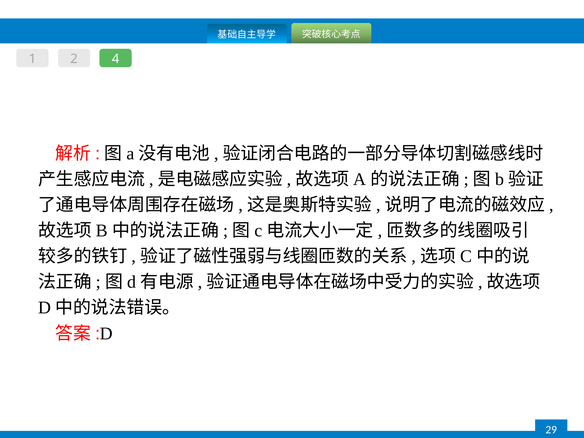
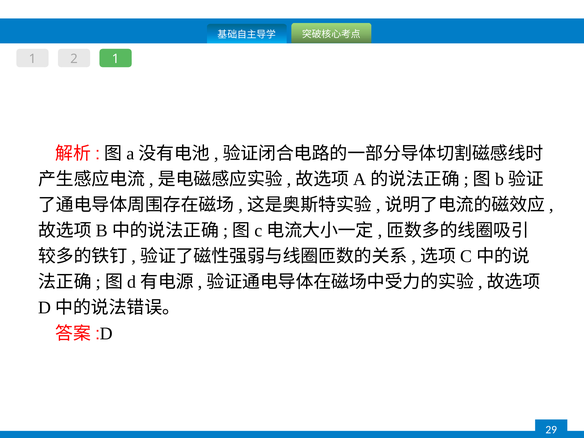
2 4: 4 -> 1 (116, 59)
